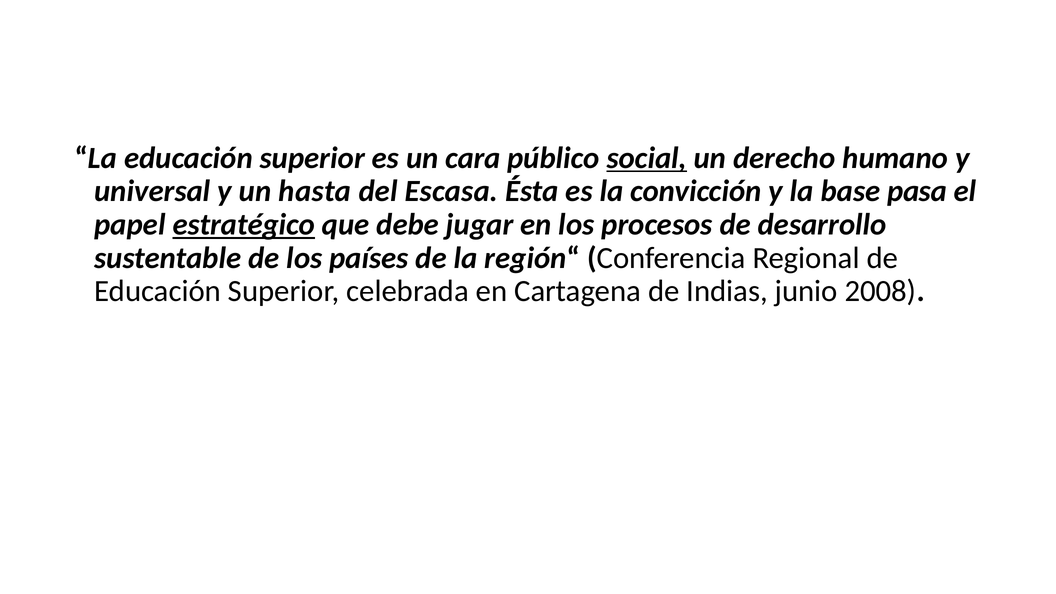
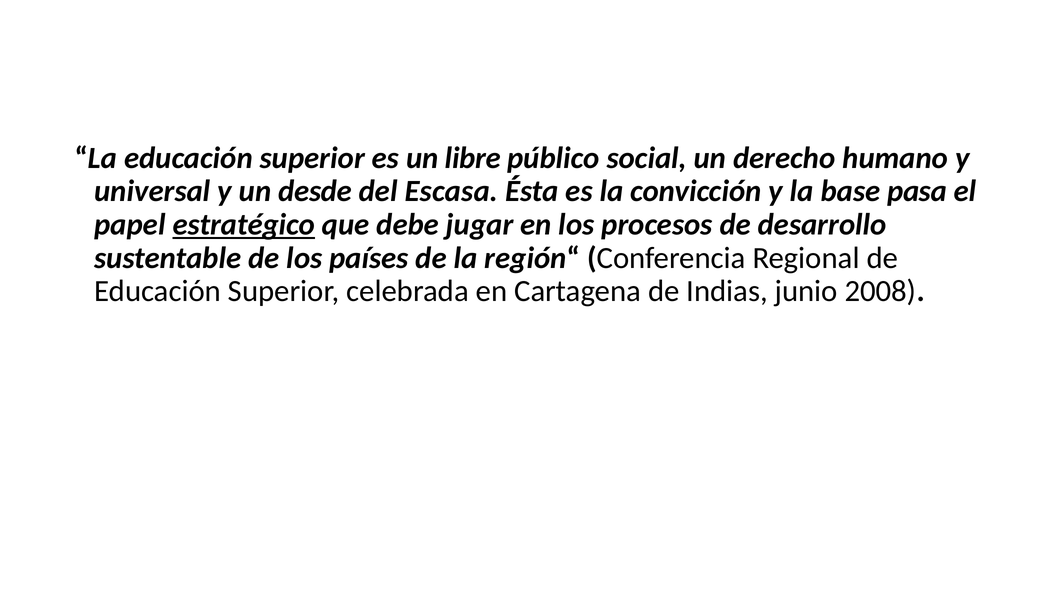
cara: cara -> libre (473, 158)
social underline: present -> none (647, 158)
hasta: hasta -> desde (315, 191)
